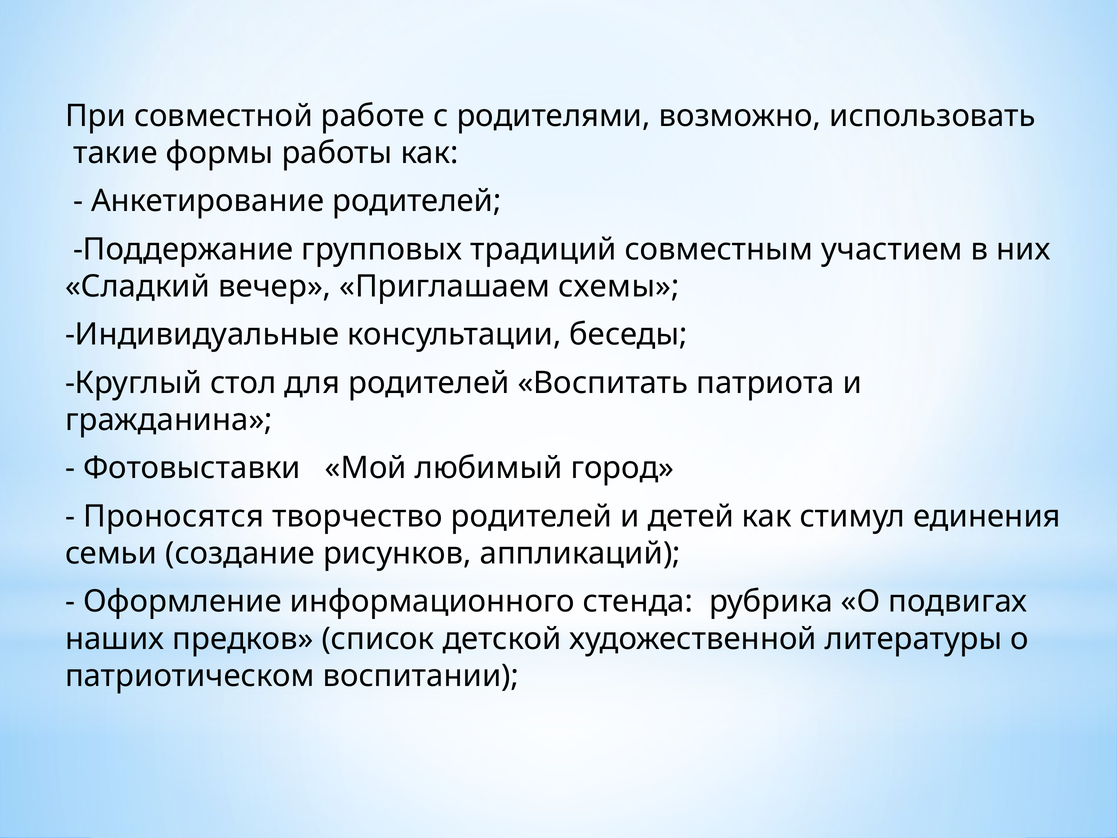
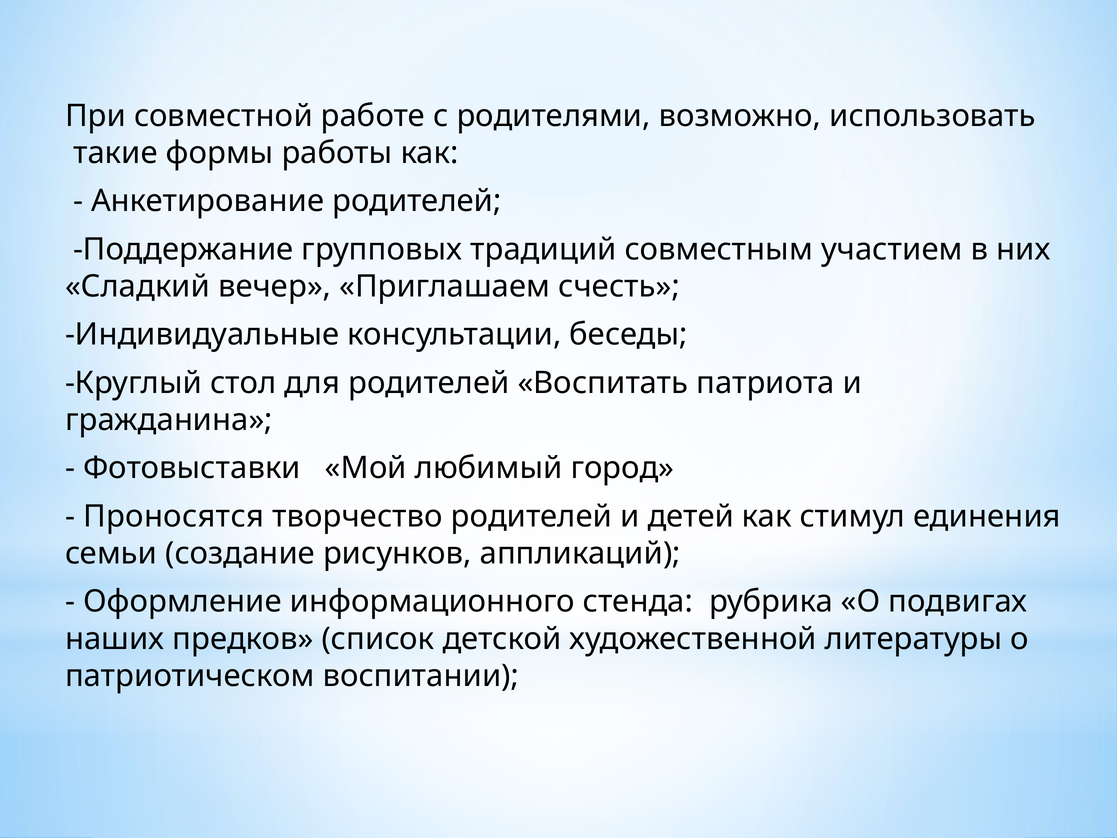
схемы: схемы -> счесть (619, 286)
